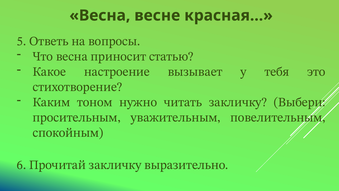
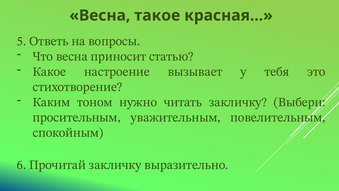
весне: весне -> такое (157, 15)
